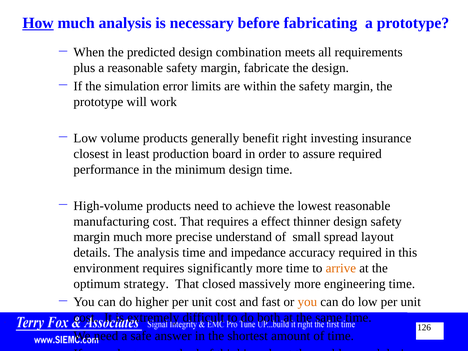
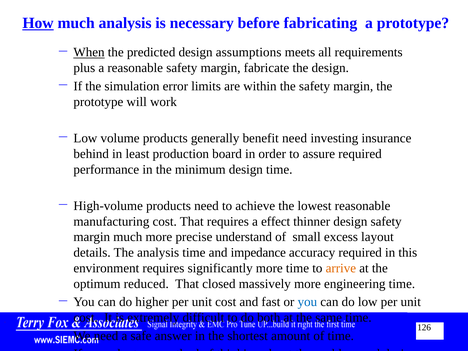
When underline: none -> present (89, 52)
combination: combination -> assumptions (249, 52)
benefit right: right -> need (295, 138)
closest: closest -> behind (91, 154)
spread: spread -> excess (341, 237)
strategy: strategy -> reduced (146, 284)
you colour: orange -> blue (307, 302)
